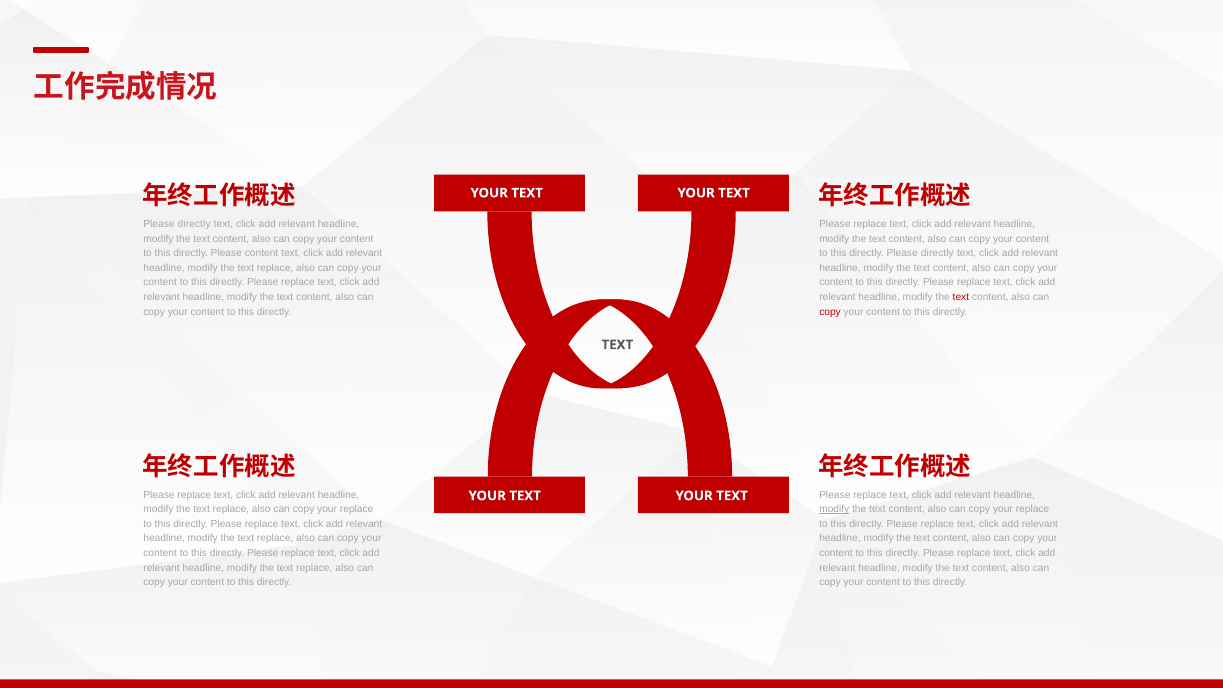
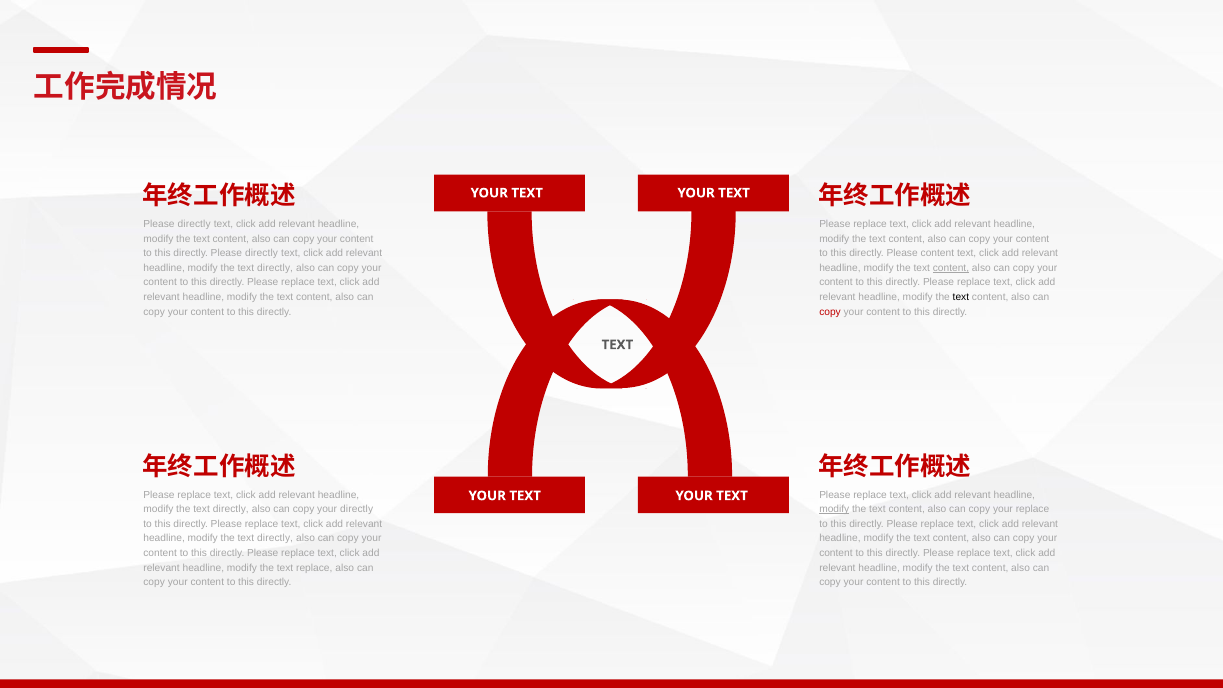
directly Please content: content -> directly (262, 253)
directly Please directly: directly -> content (937, 253)
replace: replace -> directly (275, 268)
content underline: none -> present (951, 268)
text colour: red -> black (961, 297)
replace: replace -> directly (231, 509)
replace: replace -> directly (357, 509)
replace: replace -> directly (275, 538)
